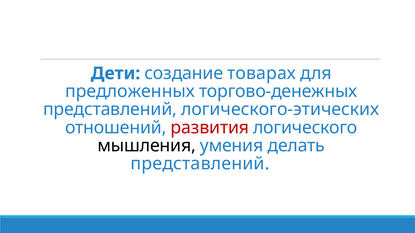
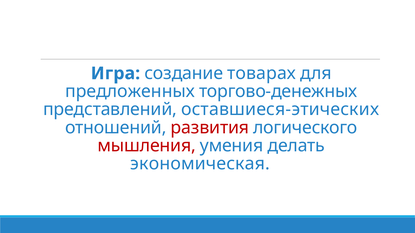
Дети: Дети -> Игра (115, 74)
логического-этических: логического-этических -> оставшиеся-этических (280, 110)
мышления colour: black -> red (147, 146)
представлений: представлений -> экономическая (200, 164)
